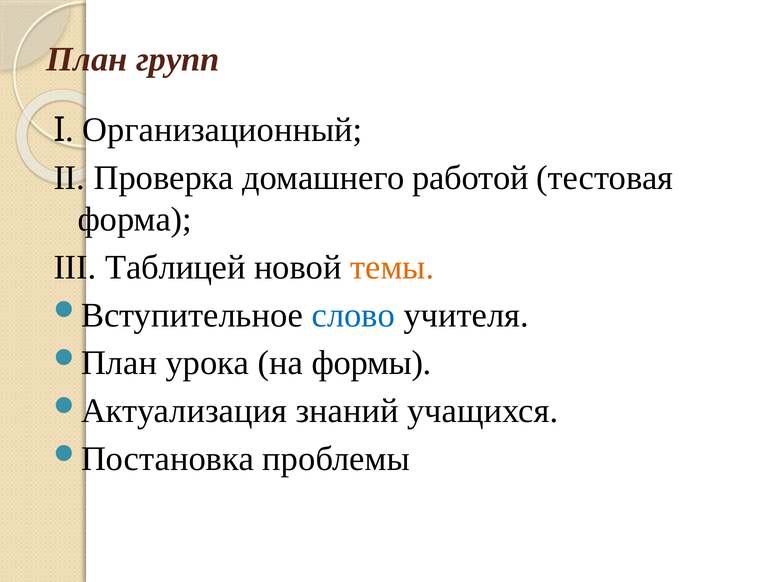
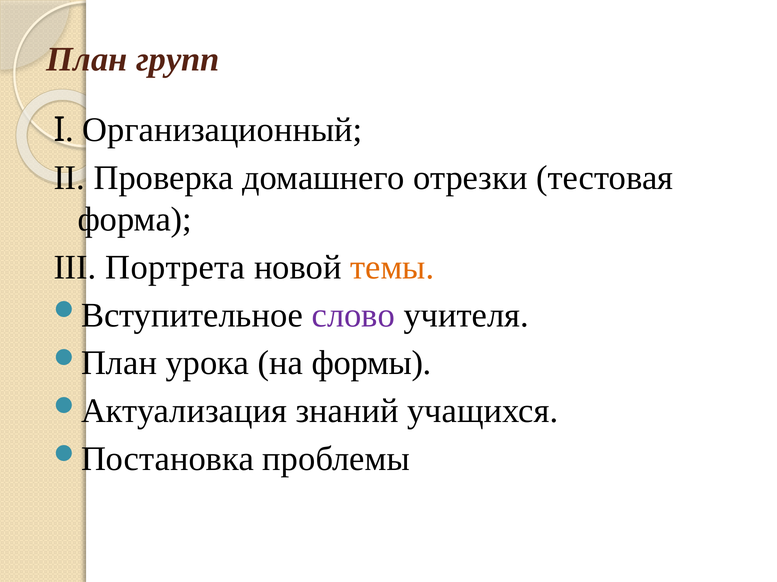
работой: работой -> отрезки (470, 178)
Таблицей: Таблицей -> Портрета (175, 268)
слово colour: blue -> purple (353, 316)
